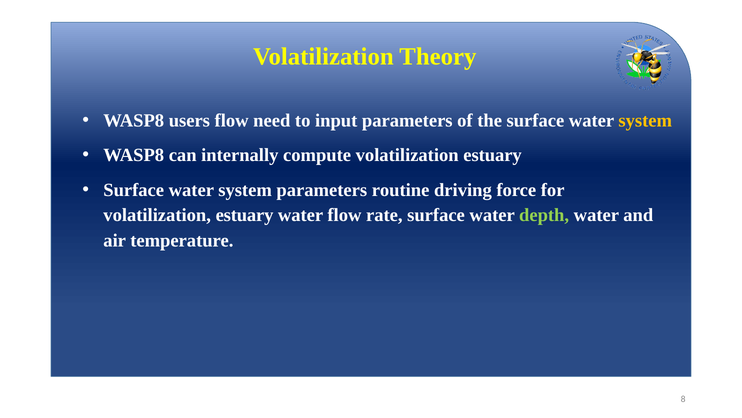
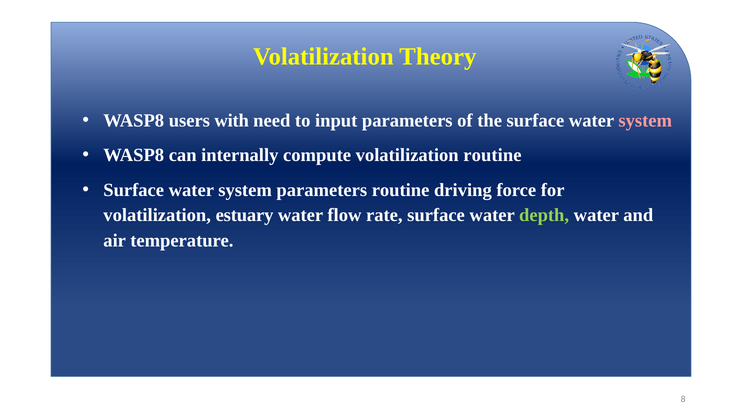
users flow: flow -> with (232, 120)
system colour: yellow -> pink (645, 120)
compute volatilization estuary: estuary -> routine (492, 155)
